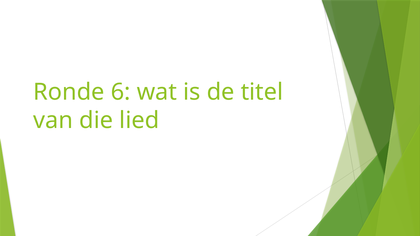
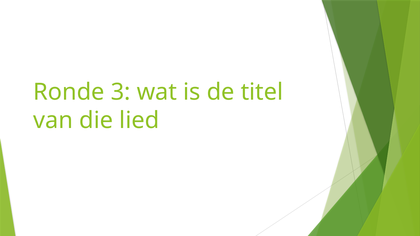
6: 6 -> 3 (121, 92)
